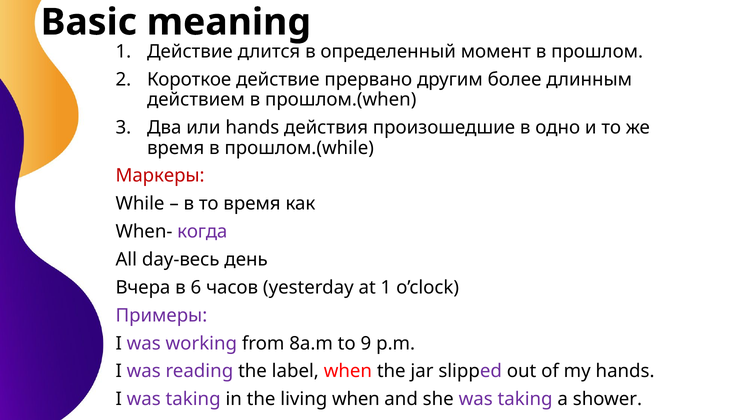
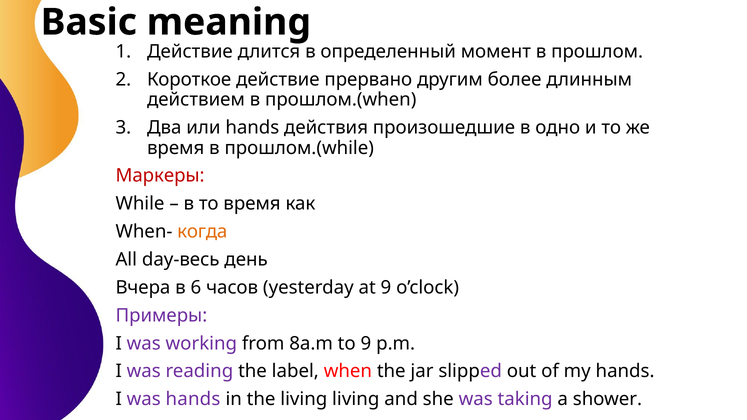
когда colour: purple -> orange (202, 232)
at 1: 1 -> 9 (386, 288)
I was taking: taking -> hands (193, 399)
living when: when -> living (356, 399)
